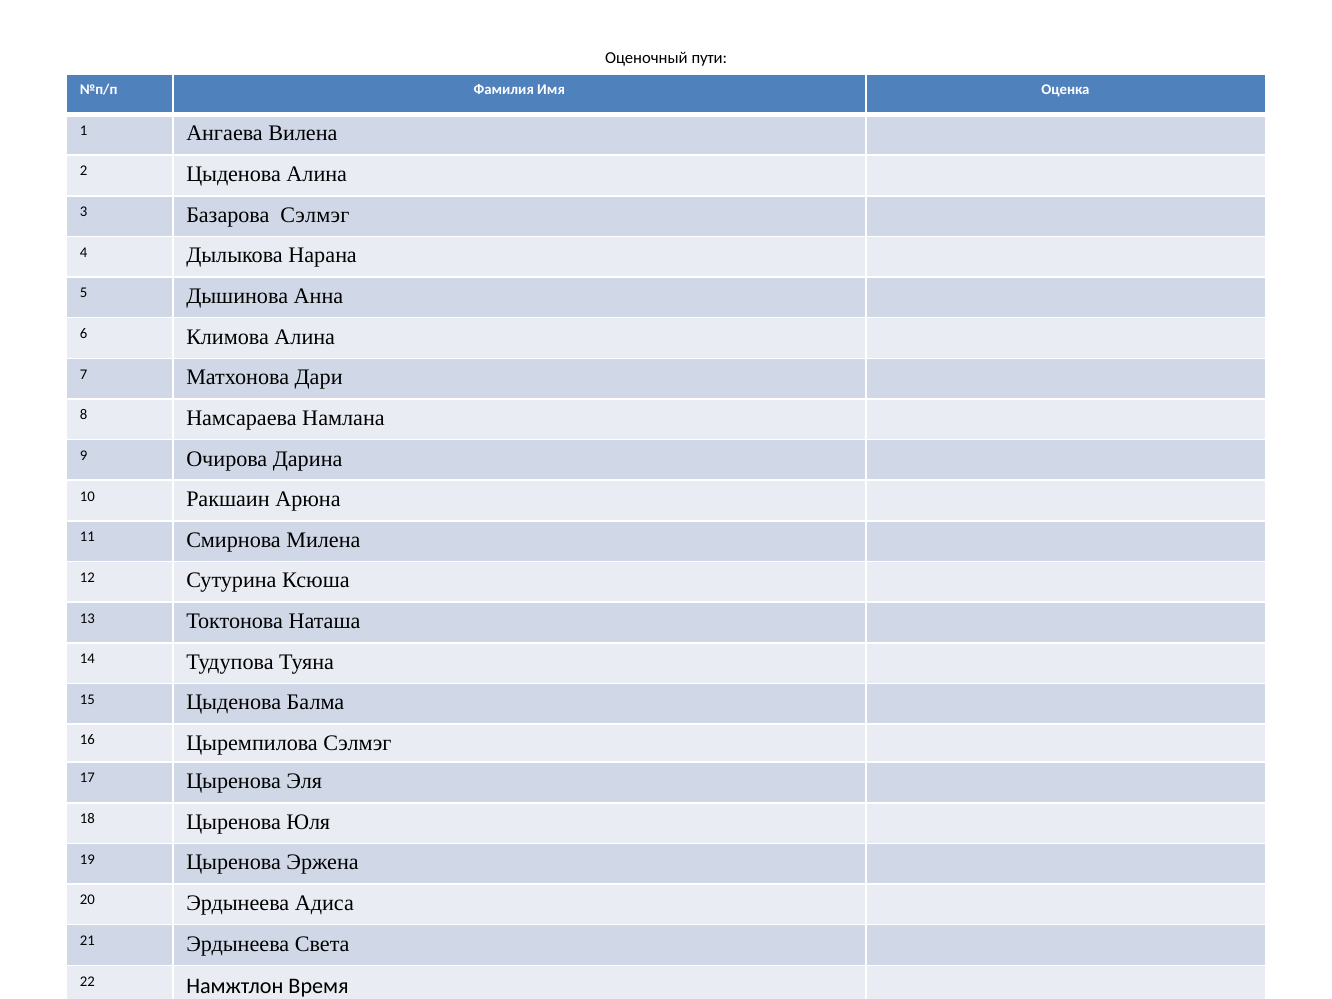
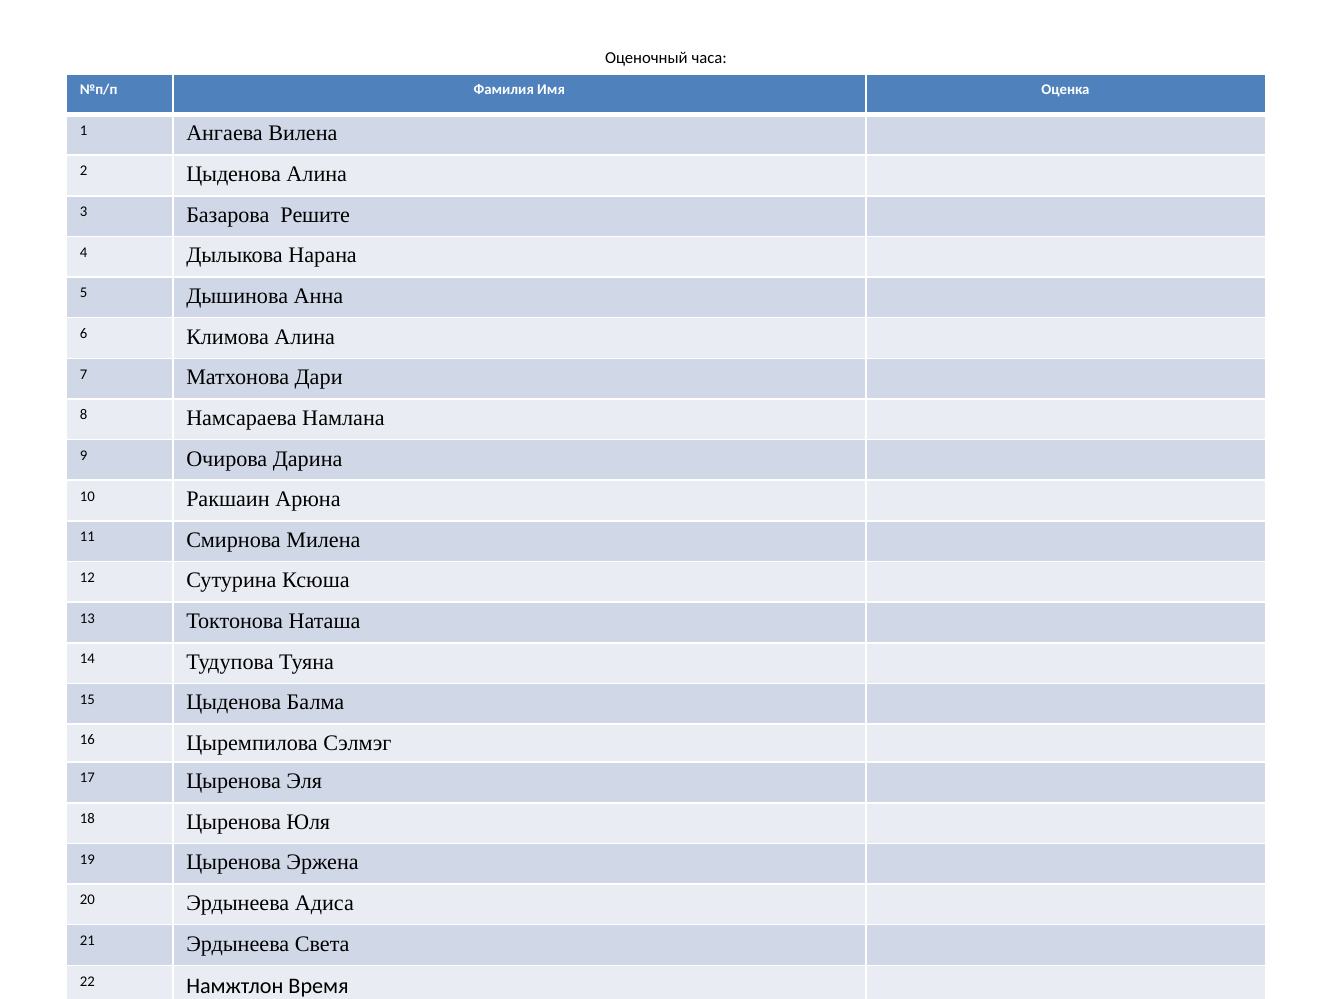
пути: пути -> часа (709, 58)
Базарова Сэлмэг: Сэлмэг -> Решите (315, 215)
